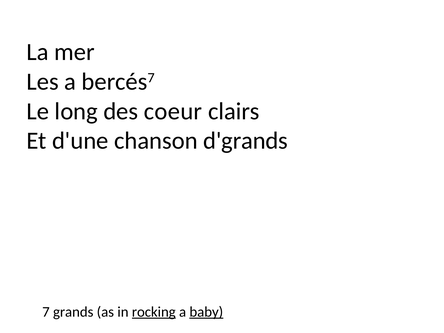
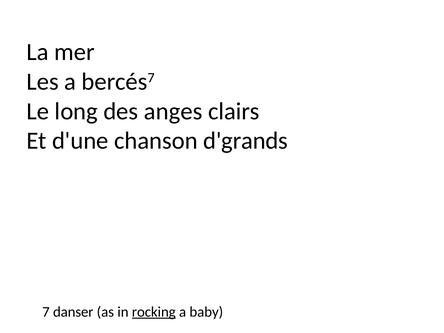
coeur: coeur -> anges (173, 111)
grands: grands -> danser (73, 312)
baby underline: present -> none (206, 312)
